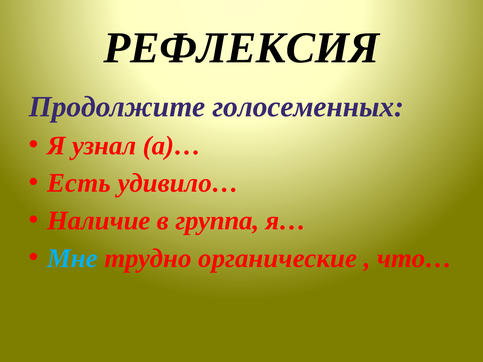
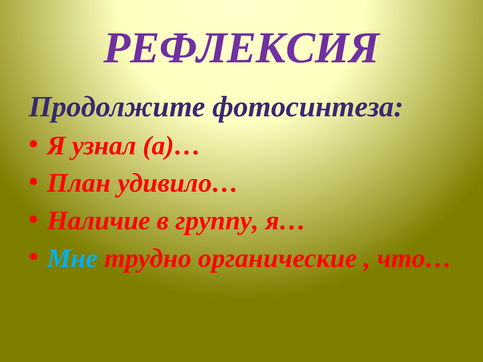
РЕФЛЕКСИЯ colour: black -> purple (241, 48)
голосеменных: голосеменных -> фотосинтеза (308, 107)
Есть: Есть -> План (79, 183)
группа: группа -> группу (217, 221)
